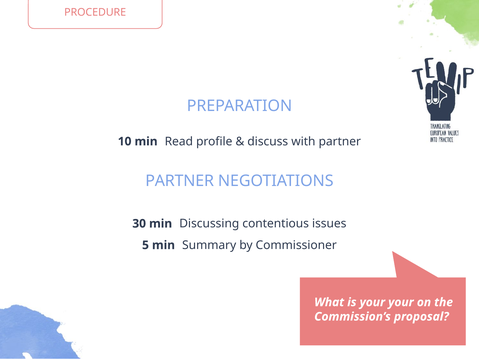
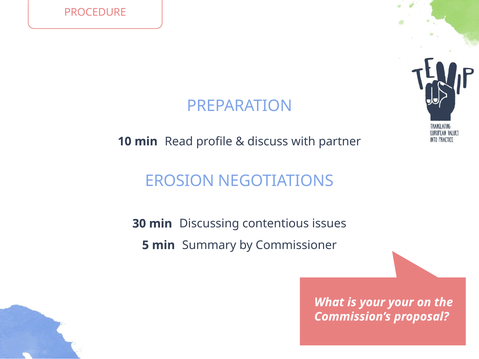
PARTNER: PARTNER -> EROSION (180, 181)
